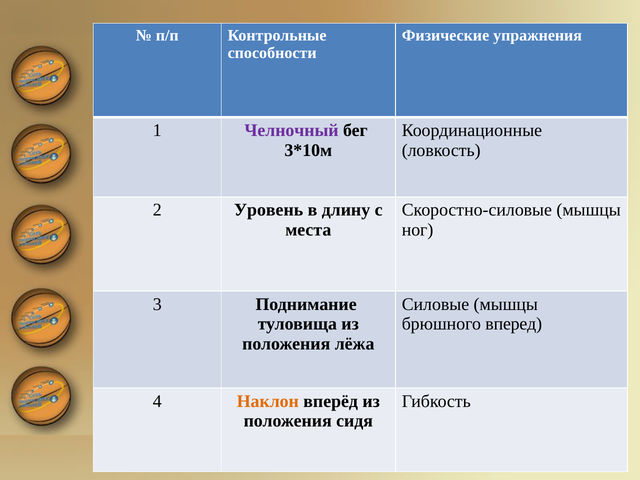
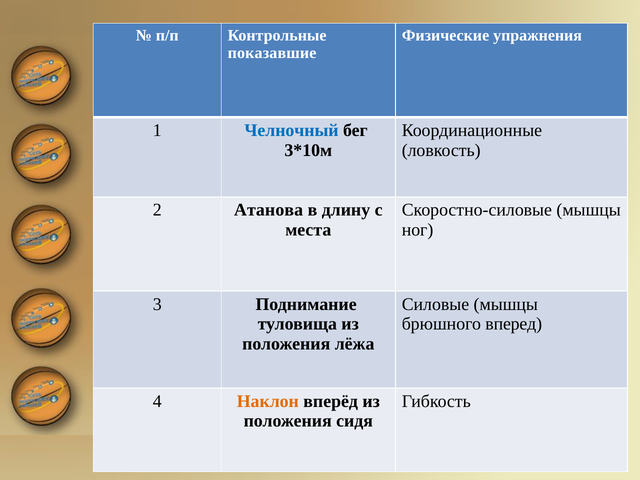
способности: способности -> показавшие (272, 53)
Челночный colour: purple -> blue (292, 131)
Уровень: Уровень -> Атанова (269, 210)
